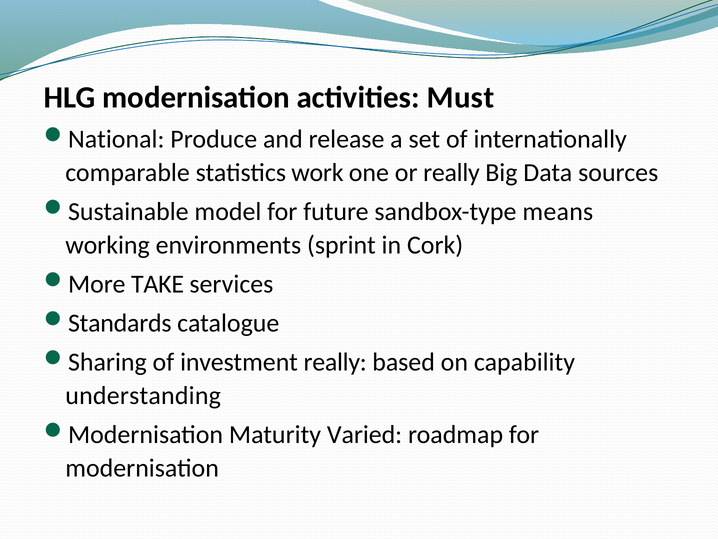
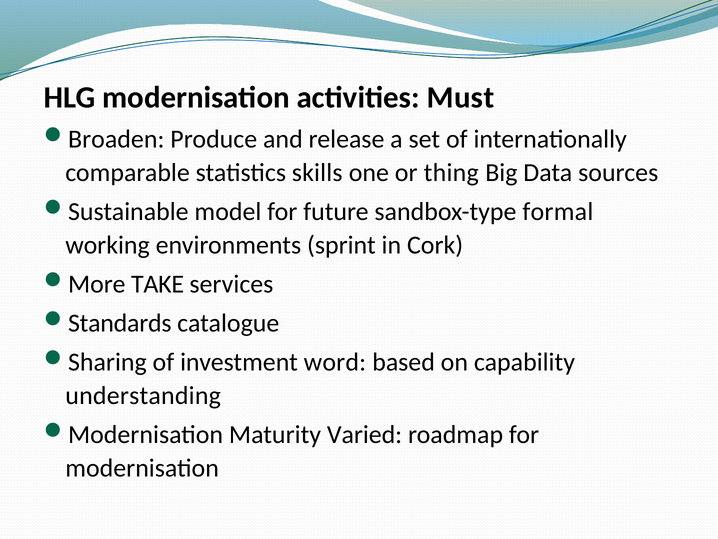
National: National -> Broaden (116, 139)
work: work -> skills (317, 172)
or really: really -> thing (451, 172)
means: means -> formal (558, 211)
investment really: really -> word (335, 362)
